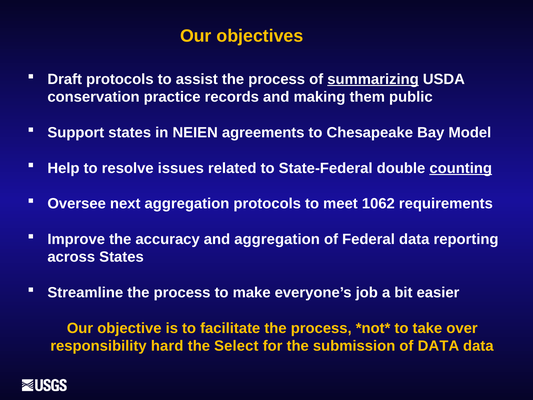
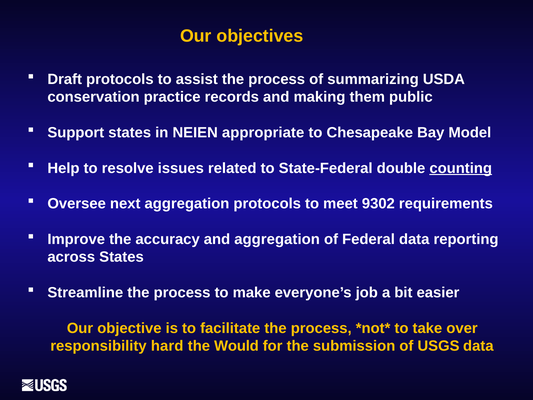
summarizing underline: present -> none (373, 79)
agreements: agreements -> appropriate (263, 132)
1062: 1062 -> 9302 (378, 204)
Select: Select -> Would (236, 346)
of DATA: DATA -> USGS (439, 346)
